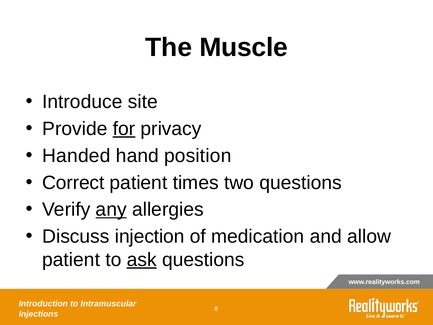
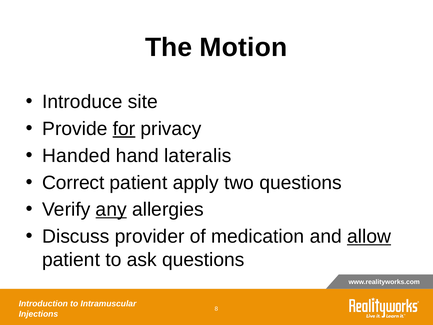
Muscle: Muscle -> Motion (243, 47)
position: position -> lateralis (198, 156)
times: times -> apply (196, 183)
injection: injection -> provider (150, 236)
allow underline: none -> present (369, 236)
ask underline: present -> none (142, 260)
